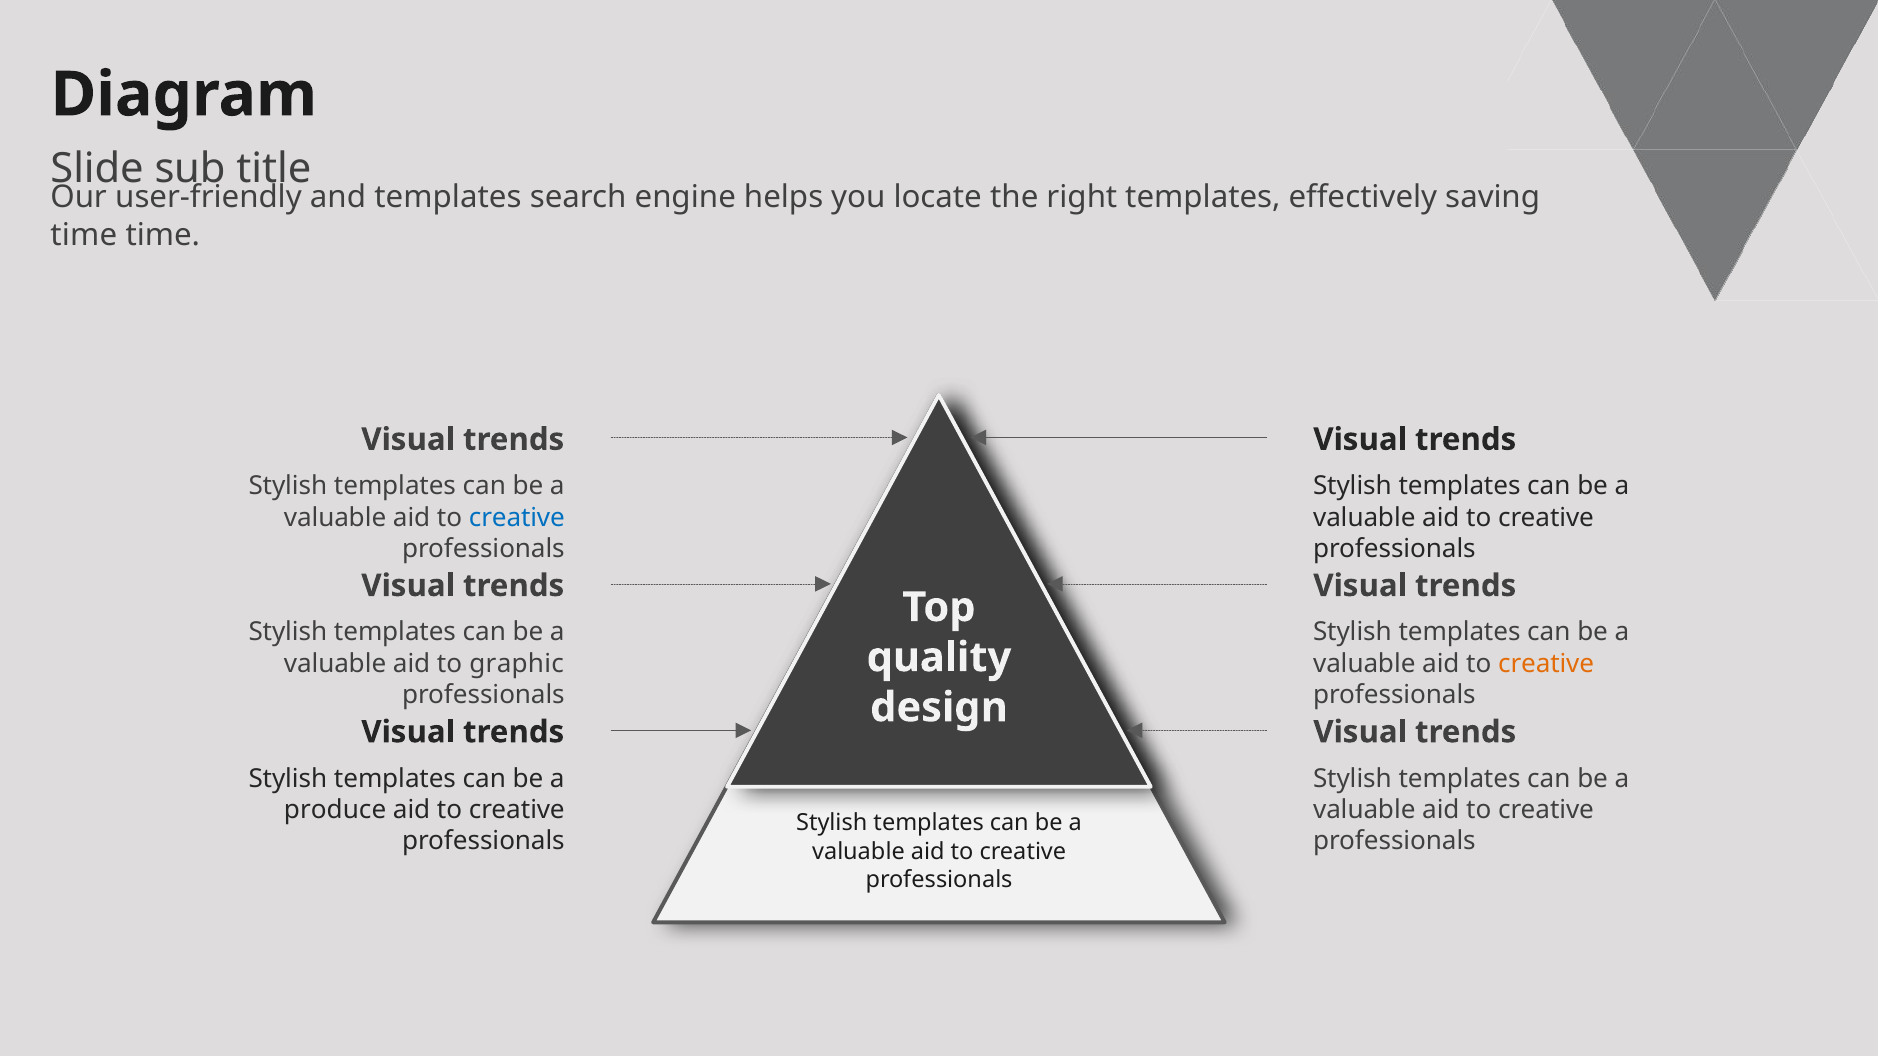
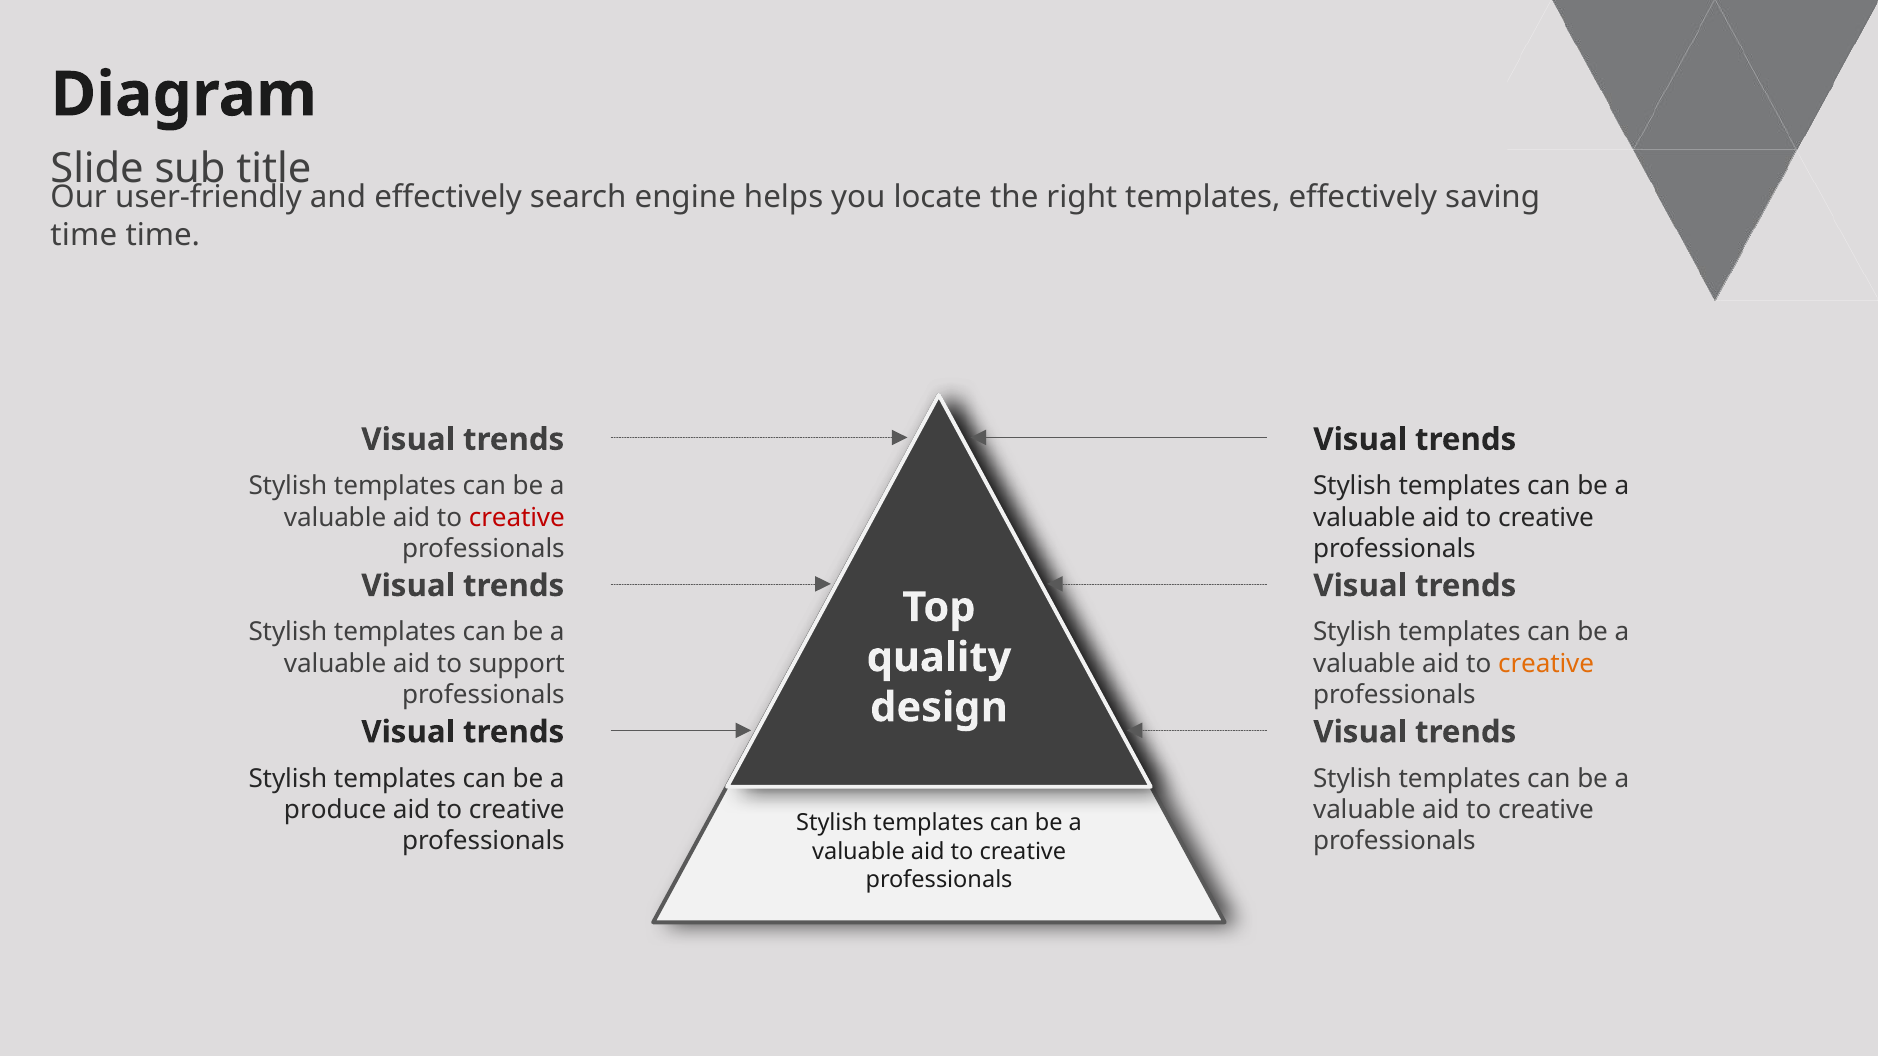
and templates: templates -> effectively (448, 198)
creative colour: blue -> red (517, 518)
graphic: graphic -> support (517, 664)
